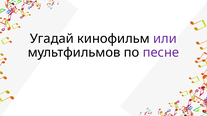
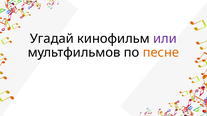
песне colour: purple -> orange (161, 53)
